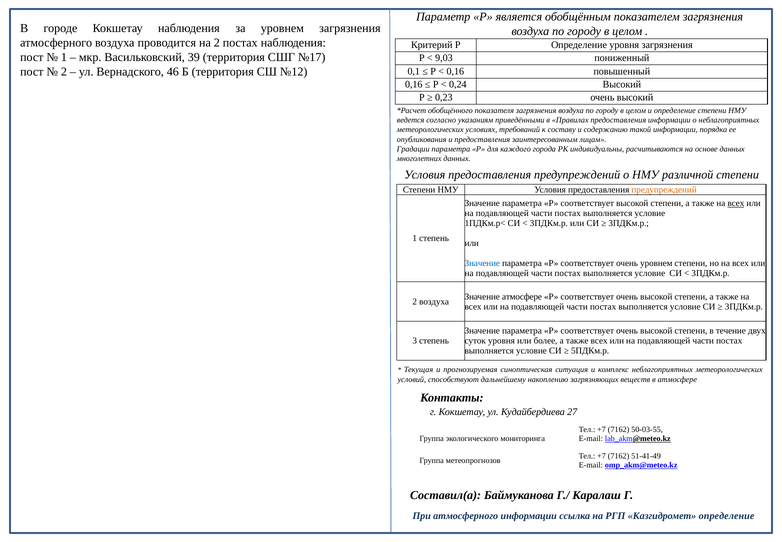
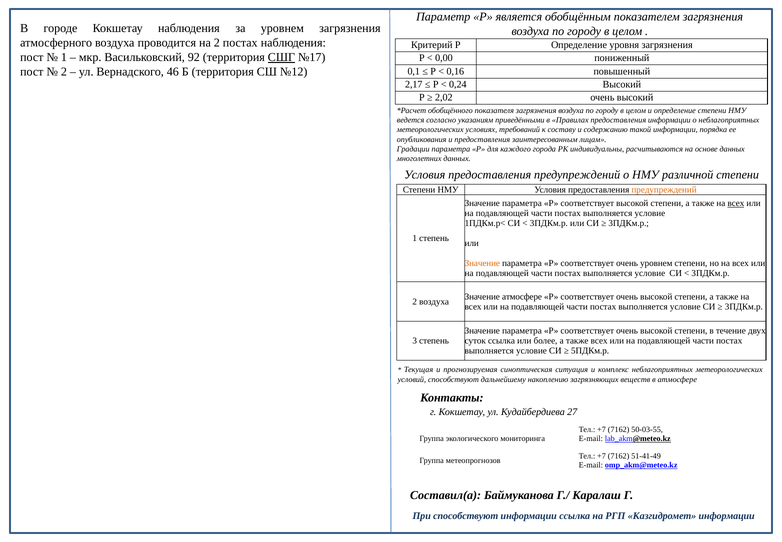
39: 39 -> 92 (194, 57)
СШГ underline: none -> present (281, 57)
9,03: 9,03 -> 0,00 (444, 58)
0,16: 0,16 -> 2,17 (414, 84)
0,23: 0,23 -> 2,02 (444, 97)
Значение colour: blue -> orange (482, 263)
суток уровня: уровня -> ссылка (501, 340)
При атмосферного: атмосферного -> способствуют (466, 516)
Казгидромет определение: определение -> информации (727, 516)
